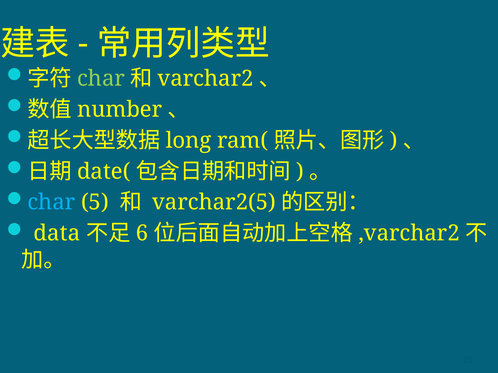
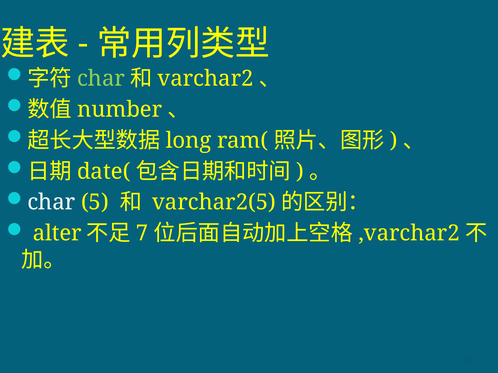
char colour: light blue -> white (51, 203)
data: data -> alter (57, 234)
6: 6 -> 7 (142, 234)
